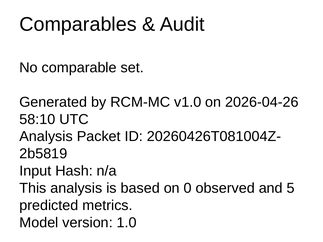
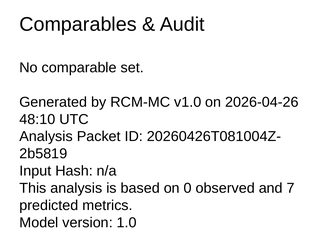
58:10: 58:10 -> 48:10 (37, 119)
5: 5 -> 7 (291, 188)
